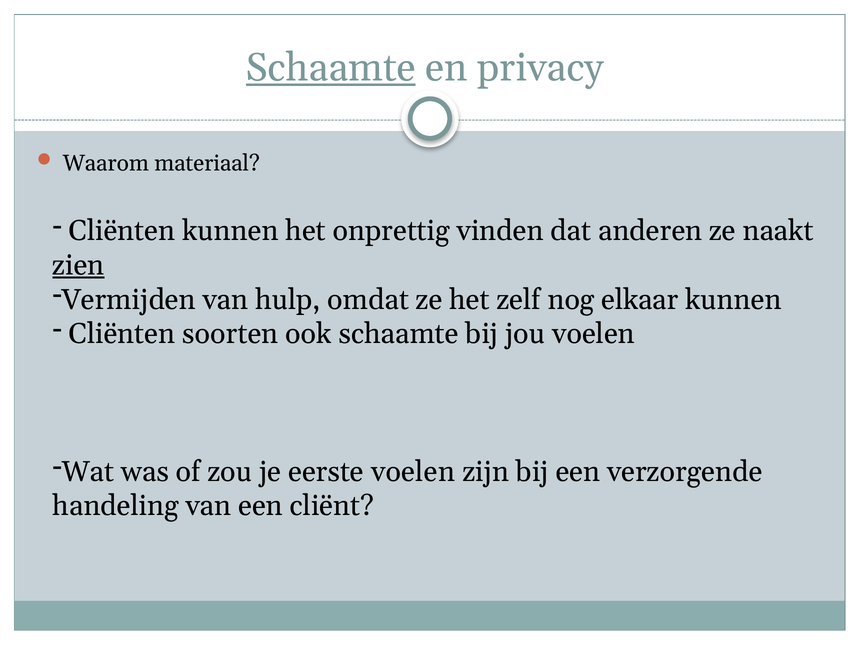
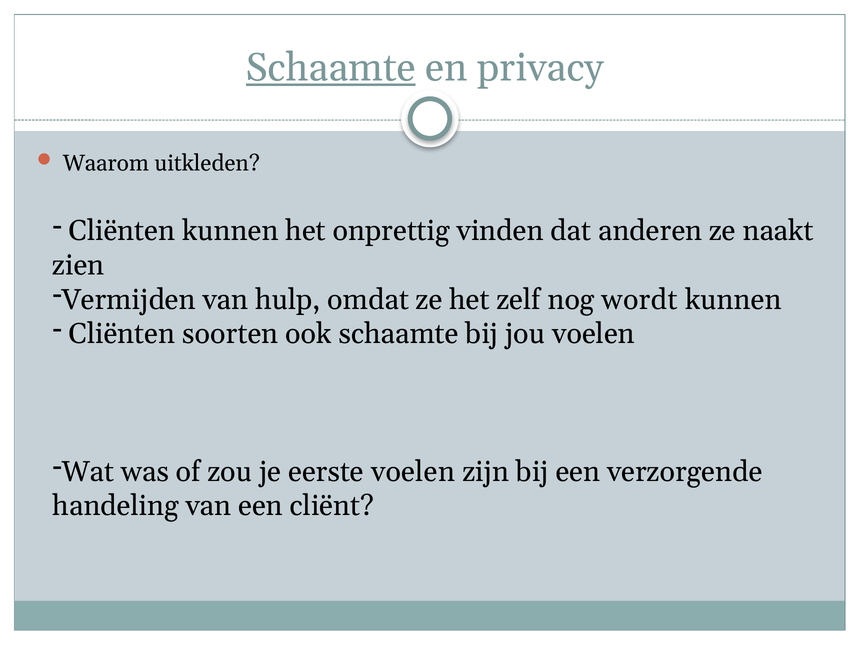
materiaal: materiaal -> uitkleden (207, 163)
zien underline: present -> none (78, 265)
elkaar: elkaar -> wordt (640, 300)
